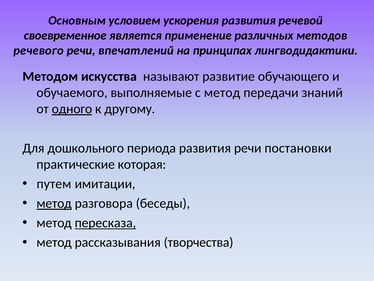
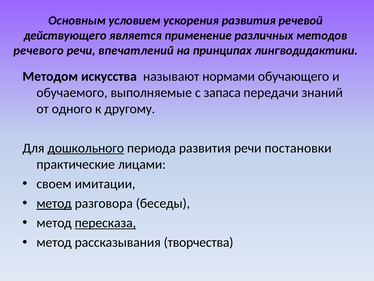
своевременное: своевременное -> действующего (65, 35)
развитие: развитие -> нормами (229, 76)
с метод: метод -> запаса (222, 93)
одного underline: present -> none (72, 109)
дошкольного underline: none -> present (86, 148)
которая: которая -> лицами (142, 164)
путем: путем -> своем (54, 184)
